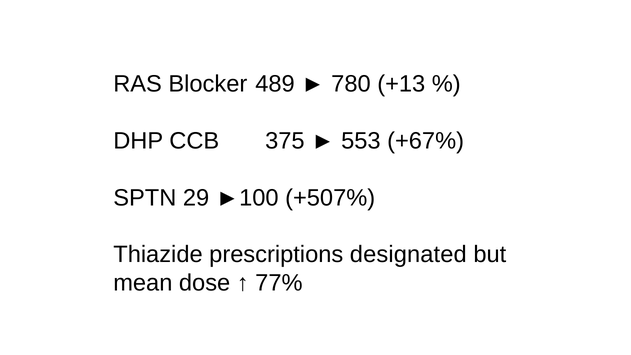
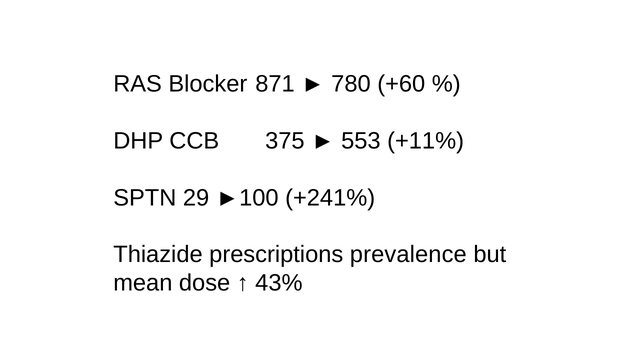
489: 489 -> 871 (275, 84)
+13: +13 -> +60 (401, 84)
+67%: +67% -> +11% (426, 141)
+507%: +507% -> +241% (330, 198)
designated: designated -> prevalence (408, 255)
77%: 77% -> 43% (279, 283)
